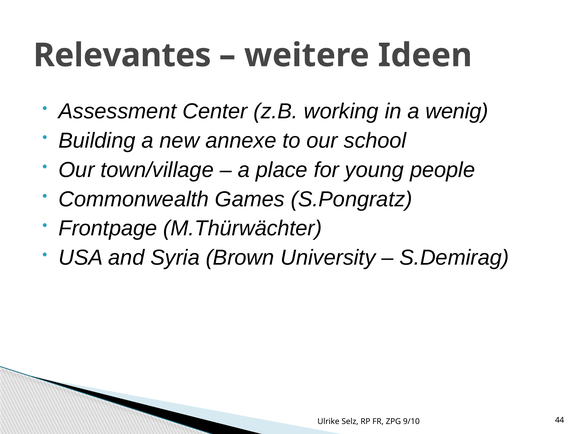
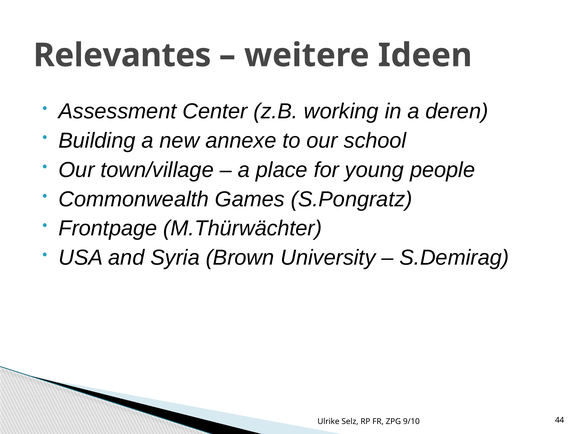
wenig: wenig -> deren (457, 111)
